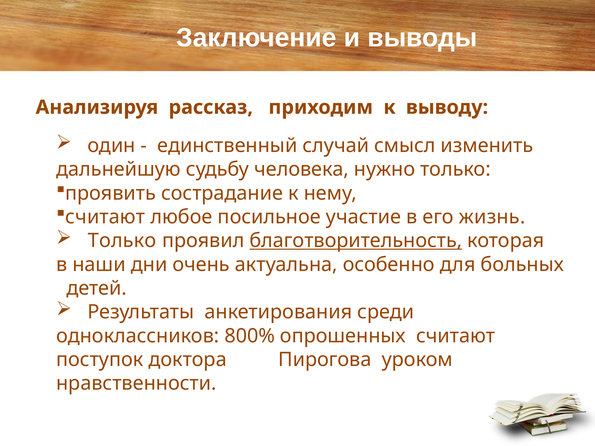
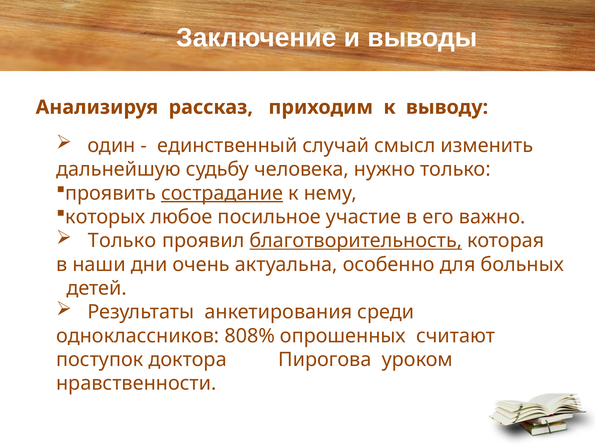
сострадание underline: none -> present (222, 193)
считают: считают -> которых (105, 217)
жизнь: жизнь -> важно (492, 217)
800%: 800% -> 808% (250, 336)
